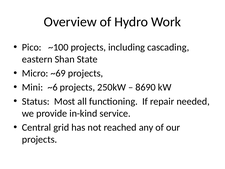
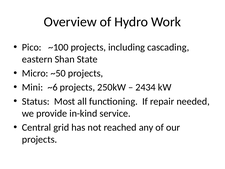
~69: ~69 -> ~50 (58, 73)
8690: 8690 -> 2434 (146, 87)
